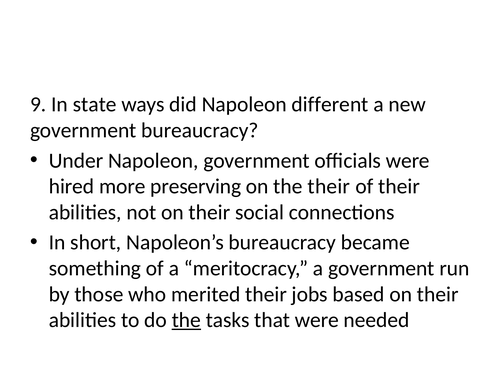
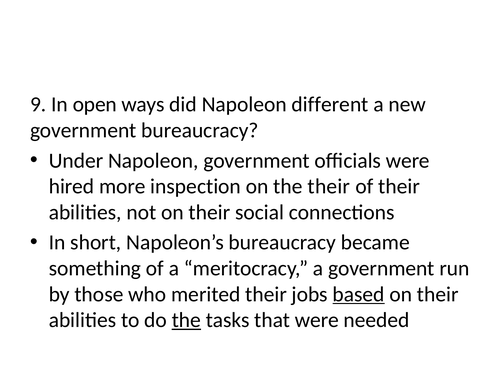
state: state -> open (95, 104)
preserving: preserving -> inspection (196, 186)
based underline: none -> present (359, 294)
